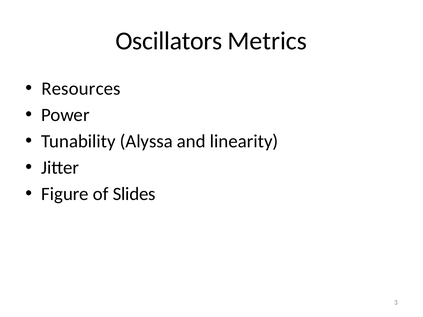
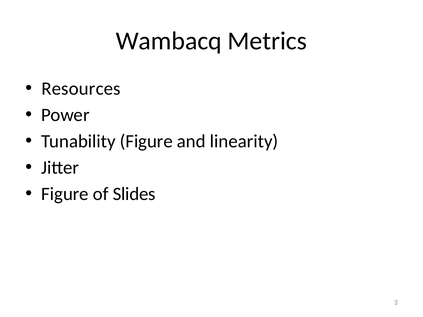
Oscillators: Oscillators -> Wambacq (169, 41)
Tunability Alyssa: Alyssa -> Figure (146, 141)
